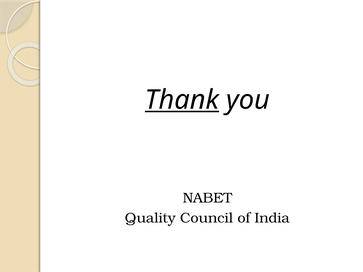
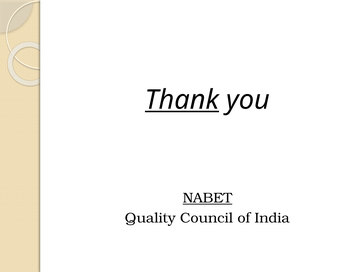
NABET underline: none -> present (207, 198)
